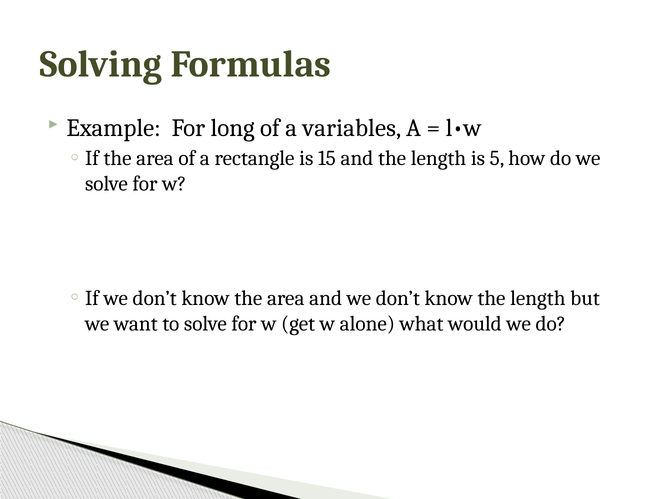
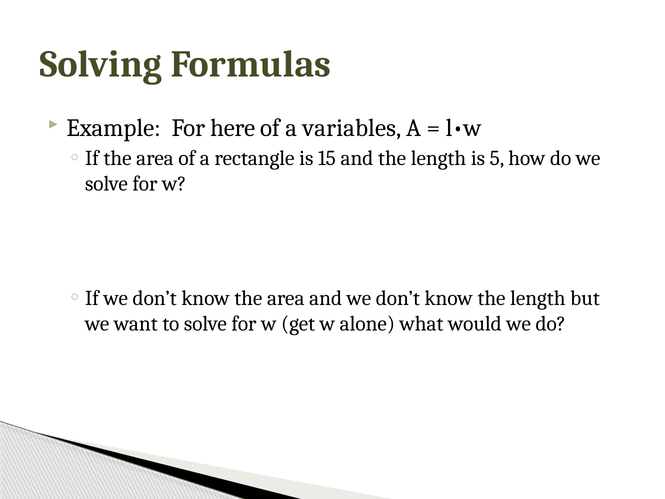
long: long -> here (233, 128)
